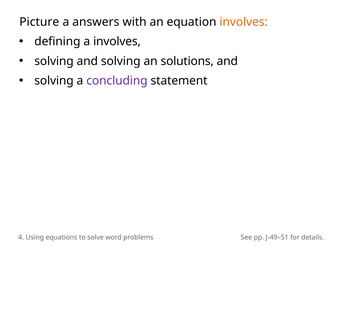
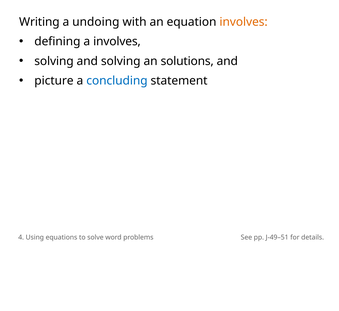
Picture: Picture -> Writing (39, 22)
answers: answers -> undoing (96, 22)
solving: solving -> picture (54, 81)
concluding colour: purple -> blue (117, 81)
